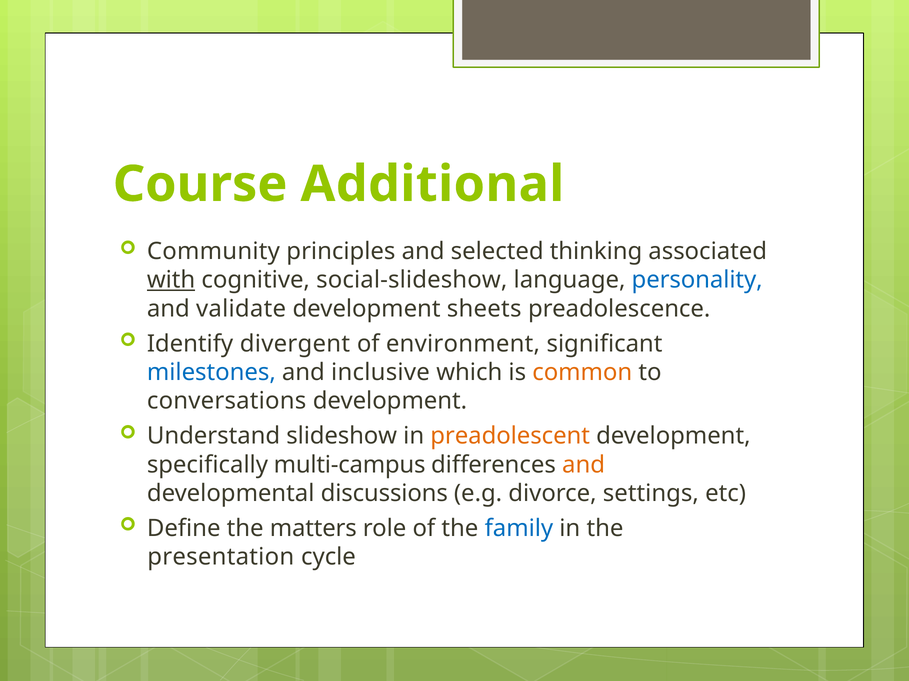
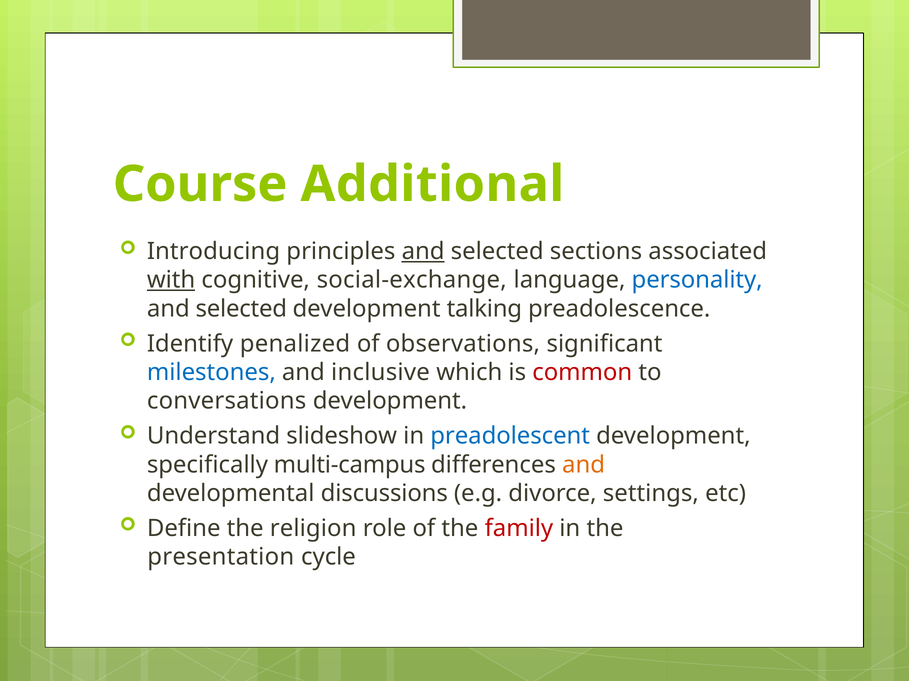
Community: Community -> Introducing (214, 252)
and underline: none -> present (423, 252)
thinking: thinking -> sections (596, 252)
social-slideshow: social-slideshow -> social-exchange (412, 280)
validate: validate -> selected (241, 309)
sheets: sheets -> talking (484, 309)
divergent: divergent -> penalized (295, 344)
environment: environment -> observations (463, 344)
common colour: orange -> red (582, 373)
preadolescent colour: orange -> blue (510, 436)
matters: matters -> religion (313, 529)
family colour: blue -> red (519, 529)
